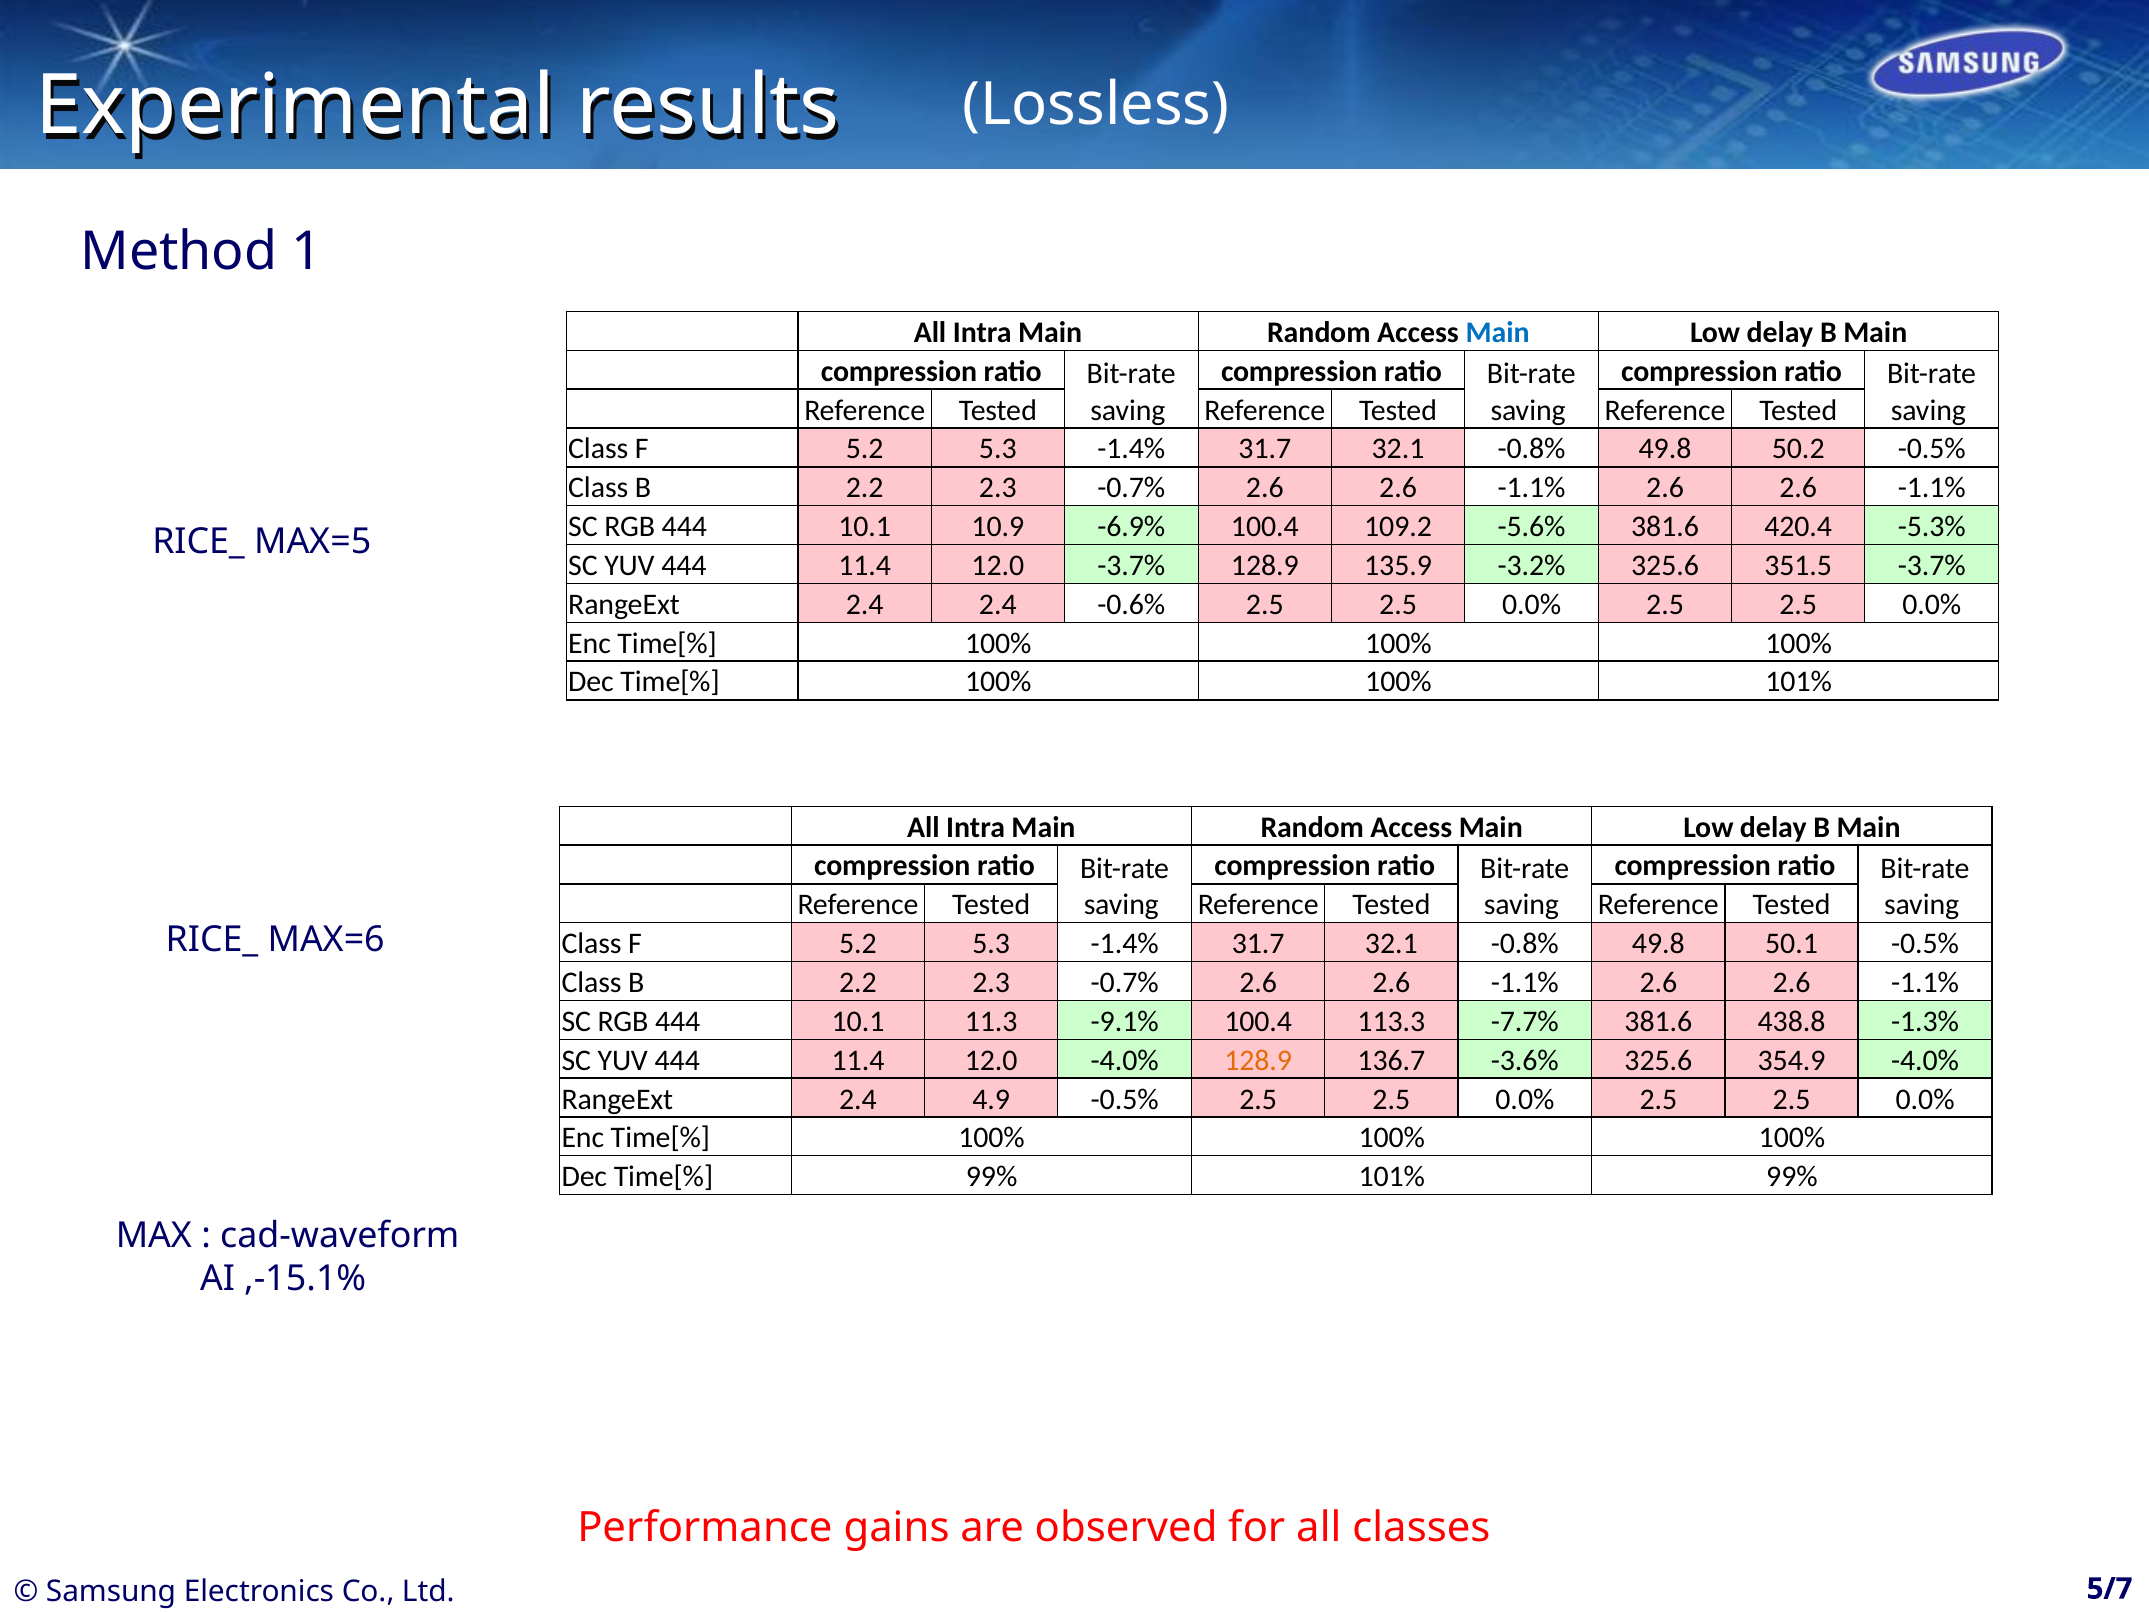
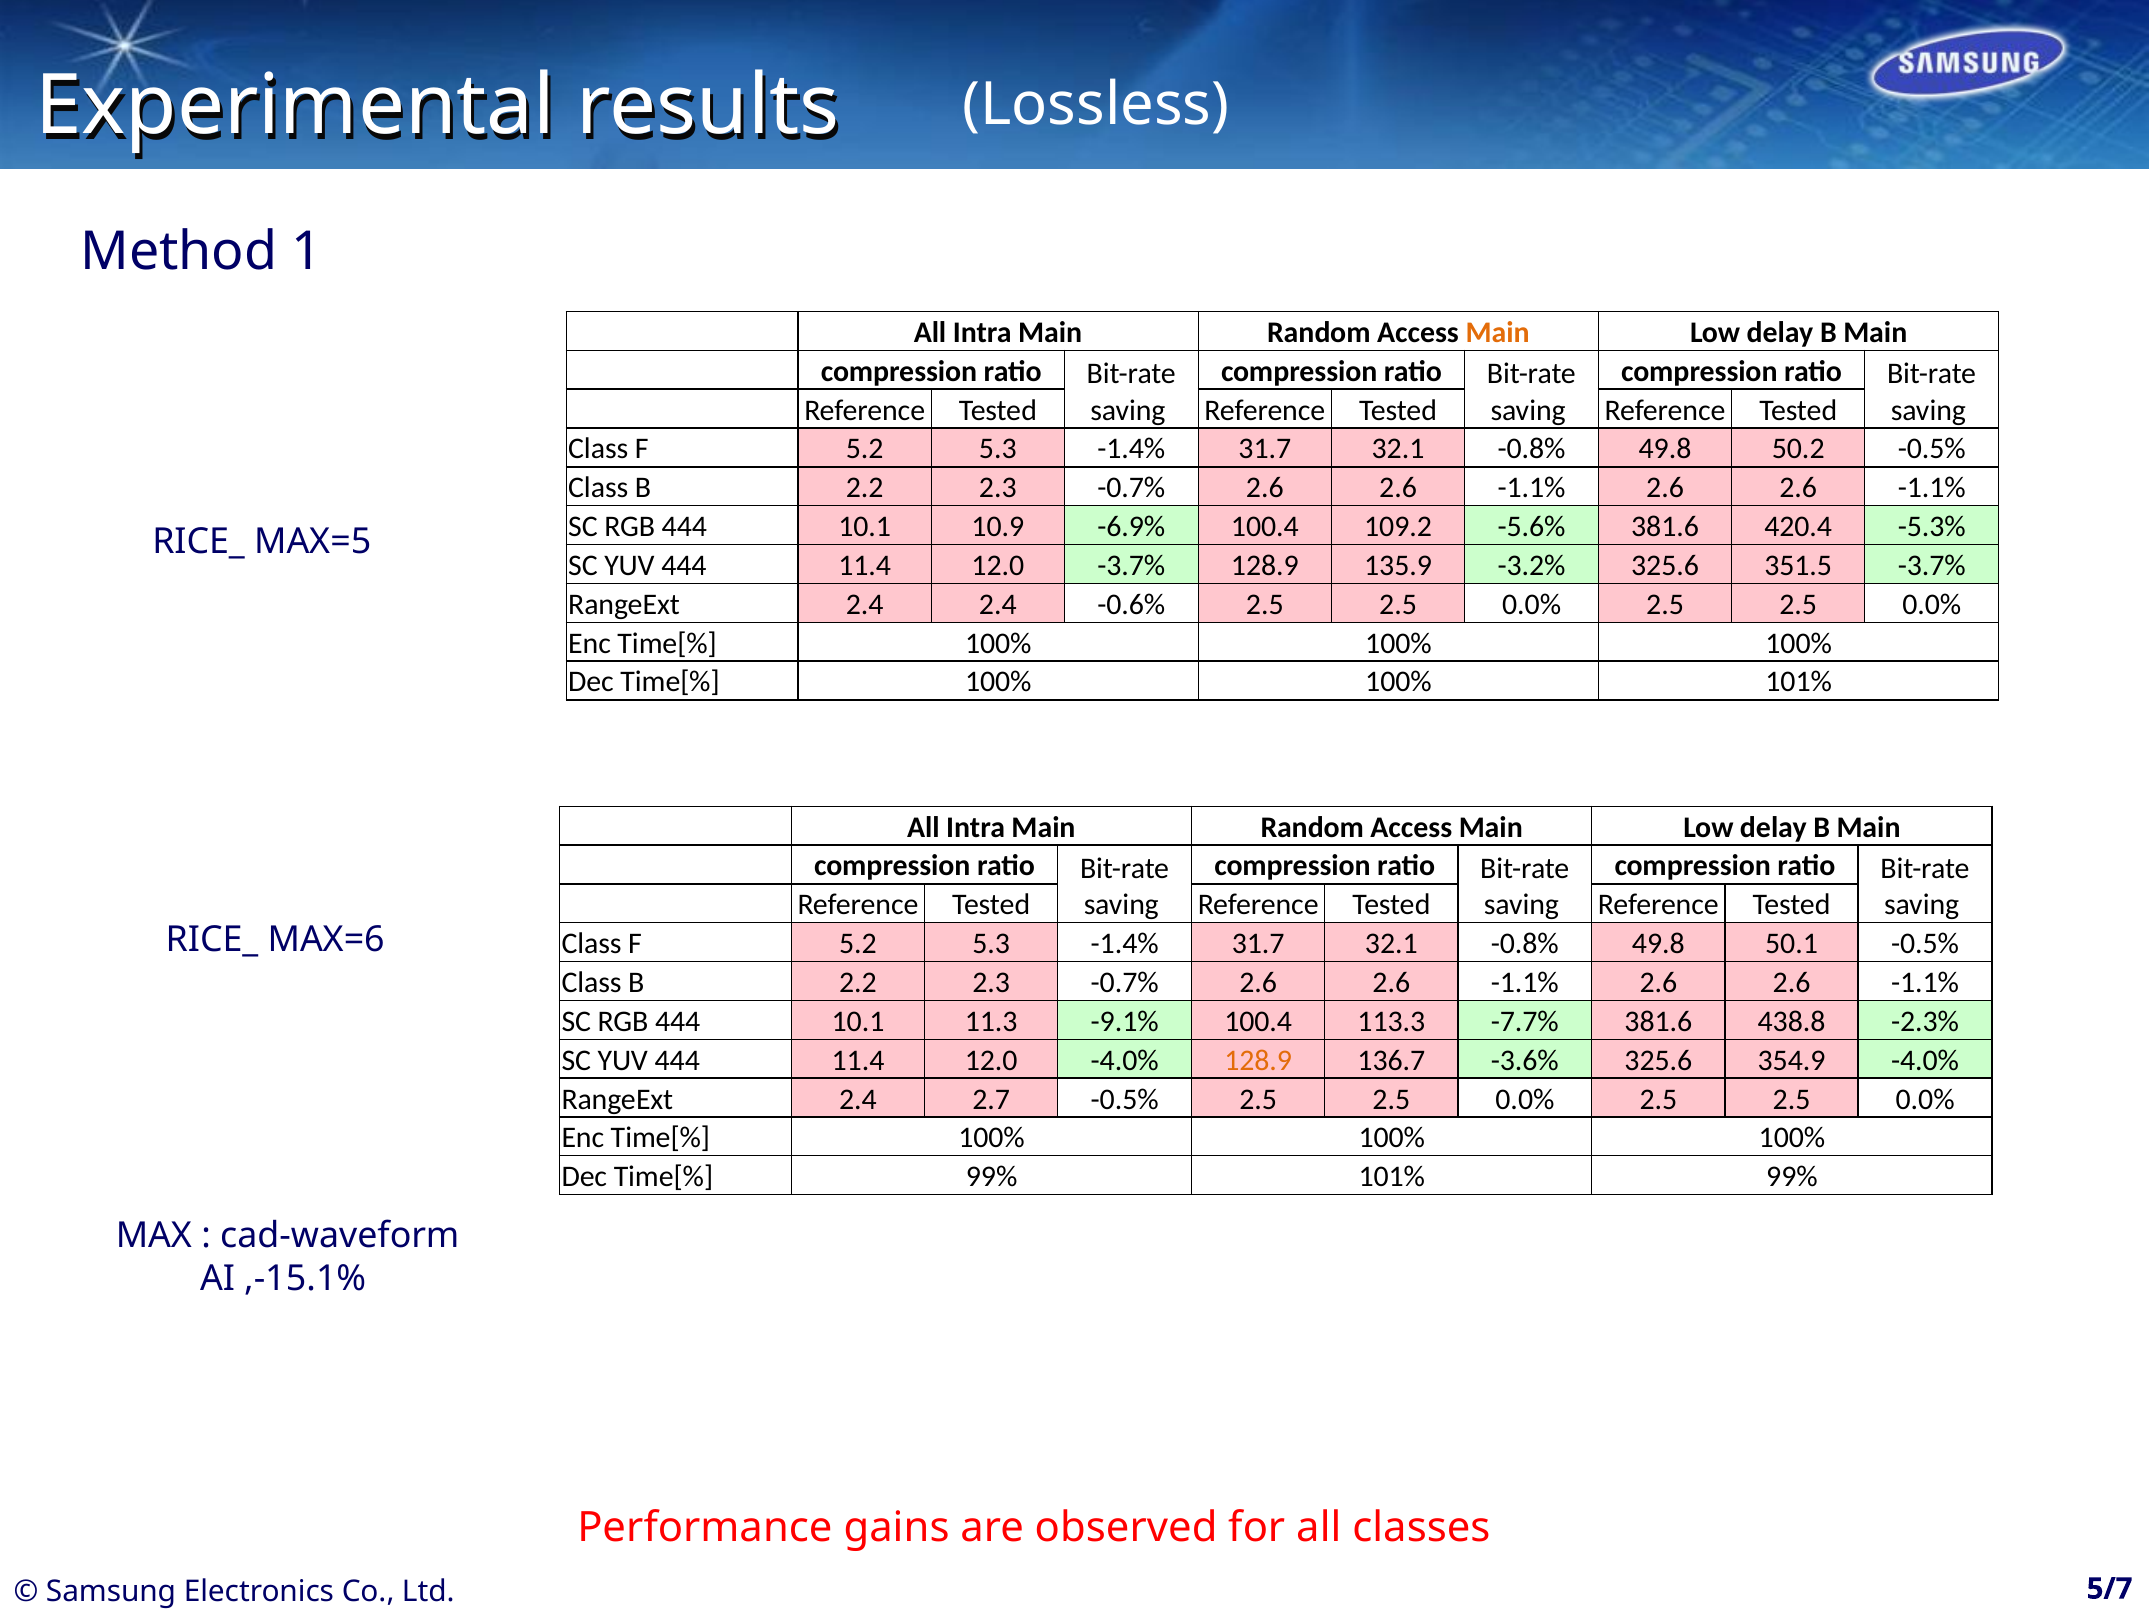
Main colour: blue -> orange (1498, 332)
-1.3%: -1.3% -> -2.3% (1925, 1021)
4.9: 4.9 -> 2.7 (991, 1099)
